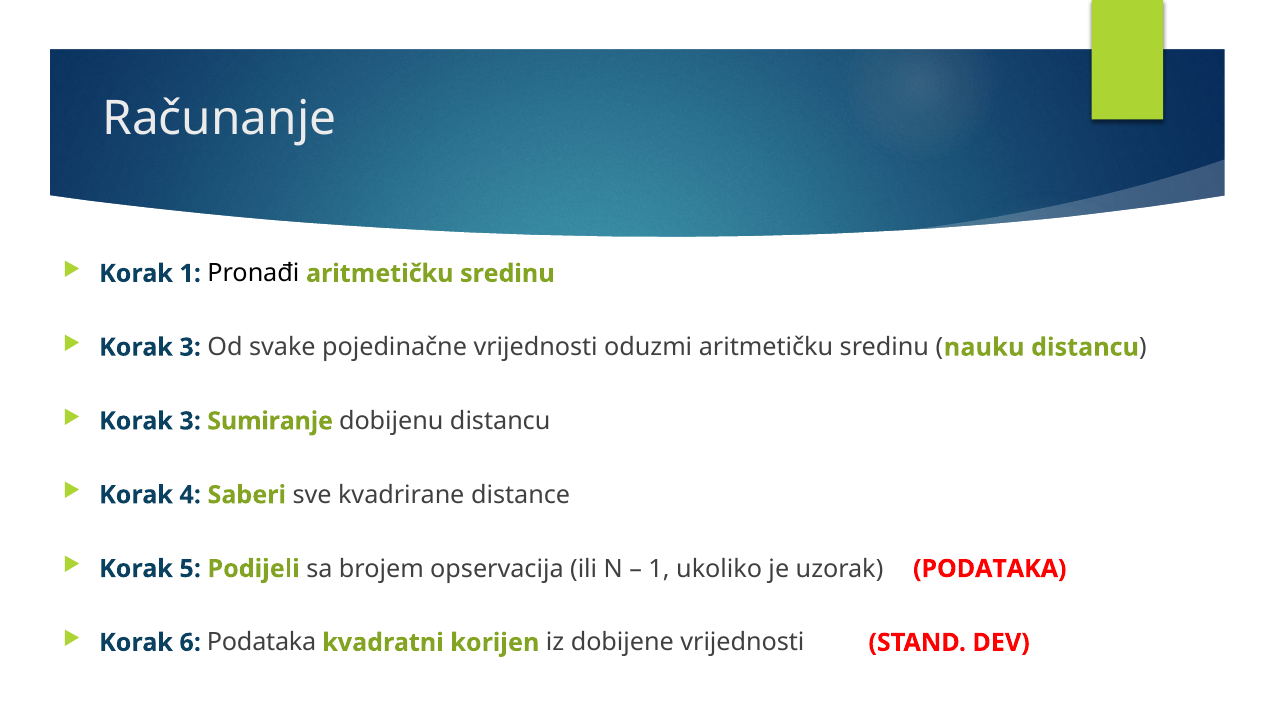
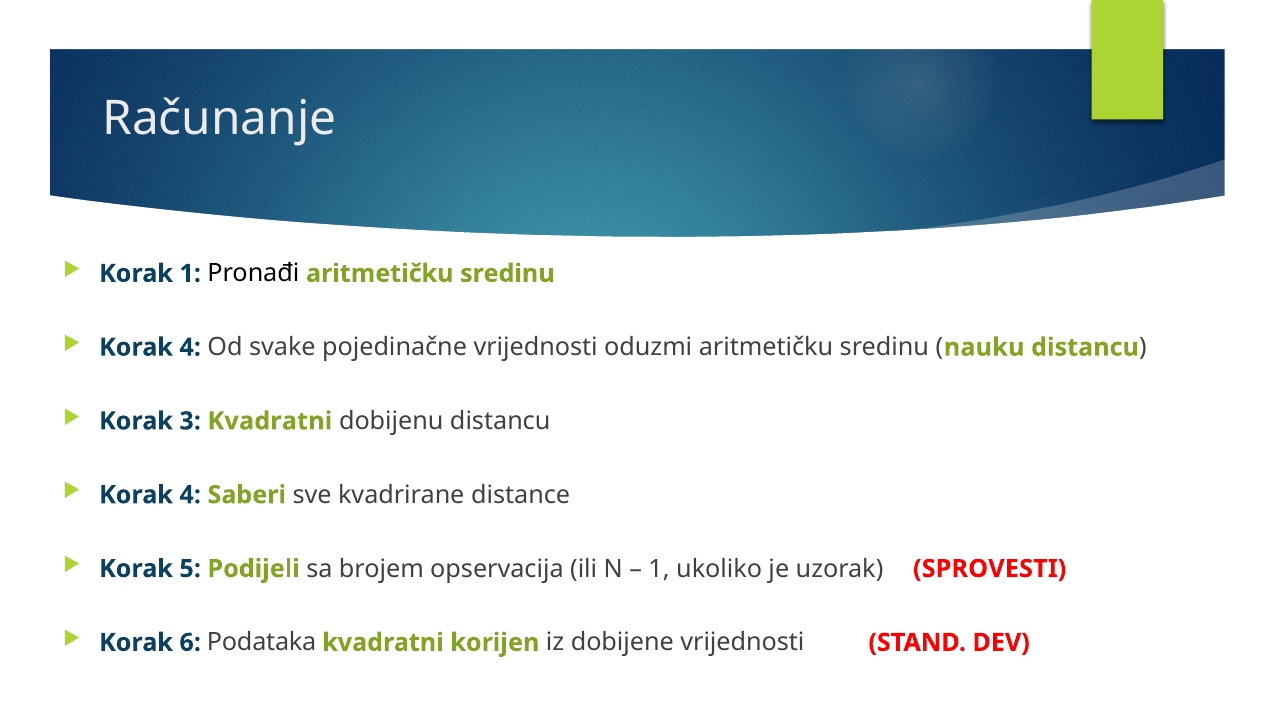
3: 3 -> 4 (190, 347)
3 Sumiranje: Sumiranje -> Kvadratni (270, 421)
uzorak PODATAKA: PODATAKA -> SPROVESTI (990, 569)
